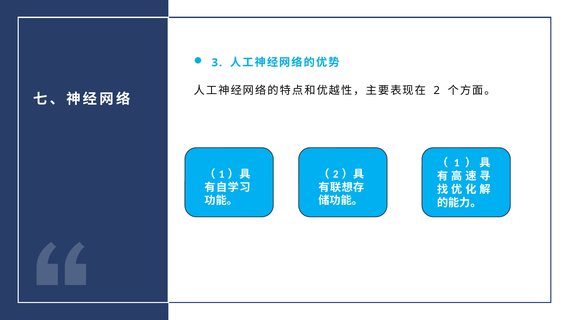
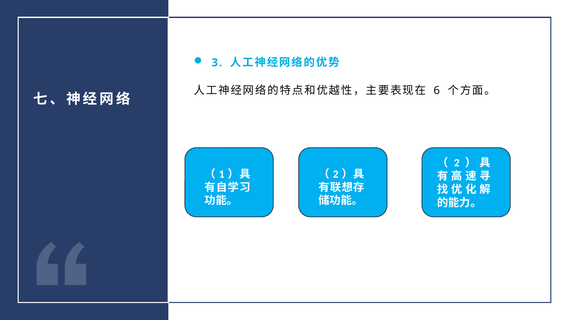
2: 2 -> 6 (437, 90)
1: 1 -> 2 (457, 163)
